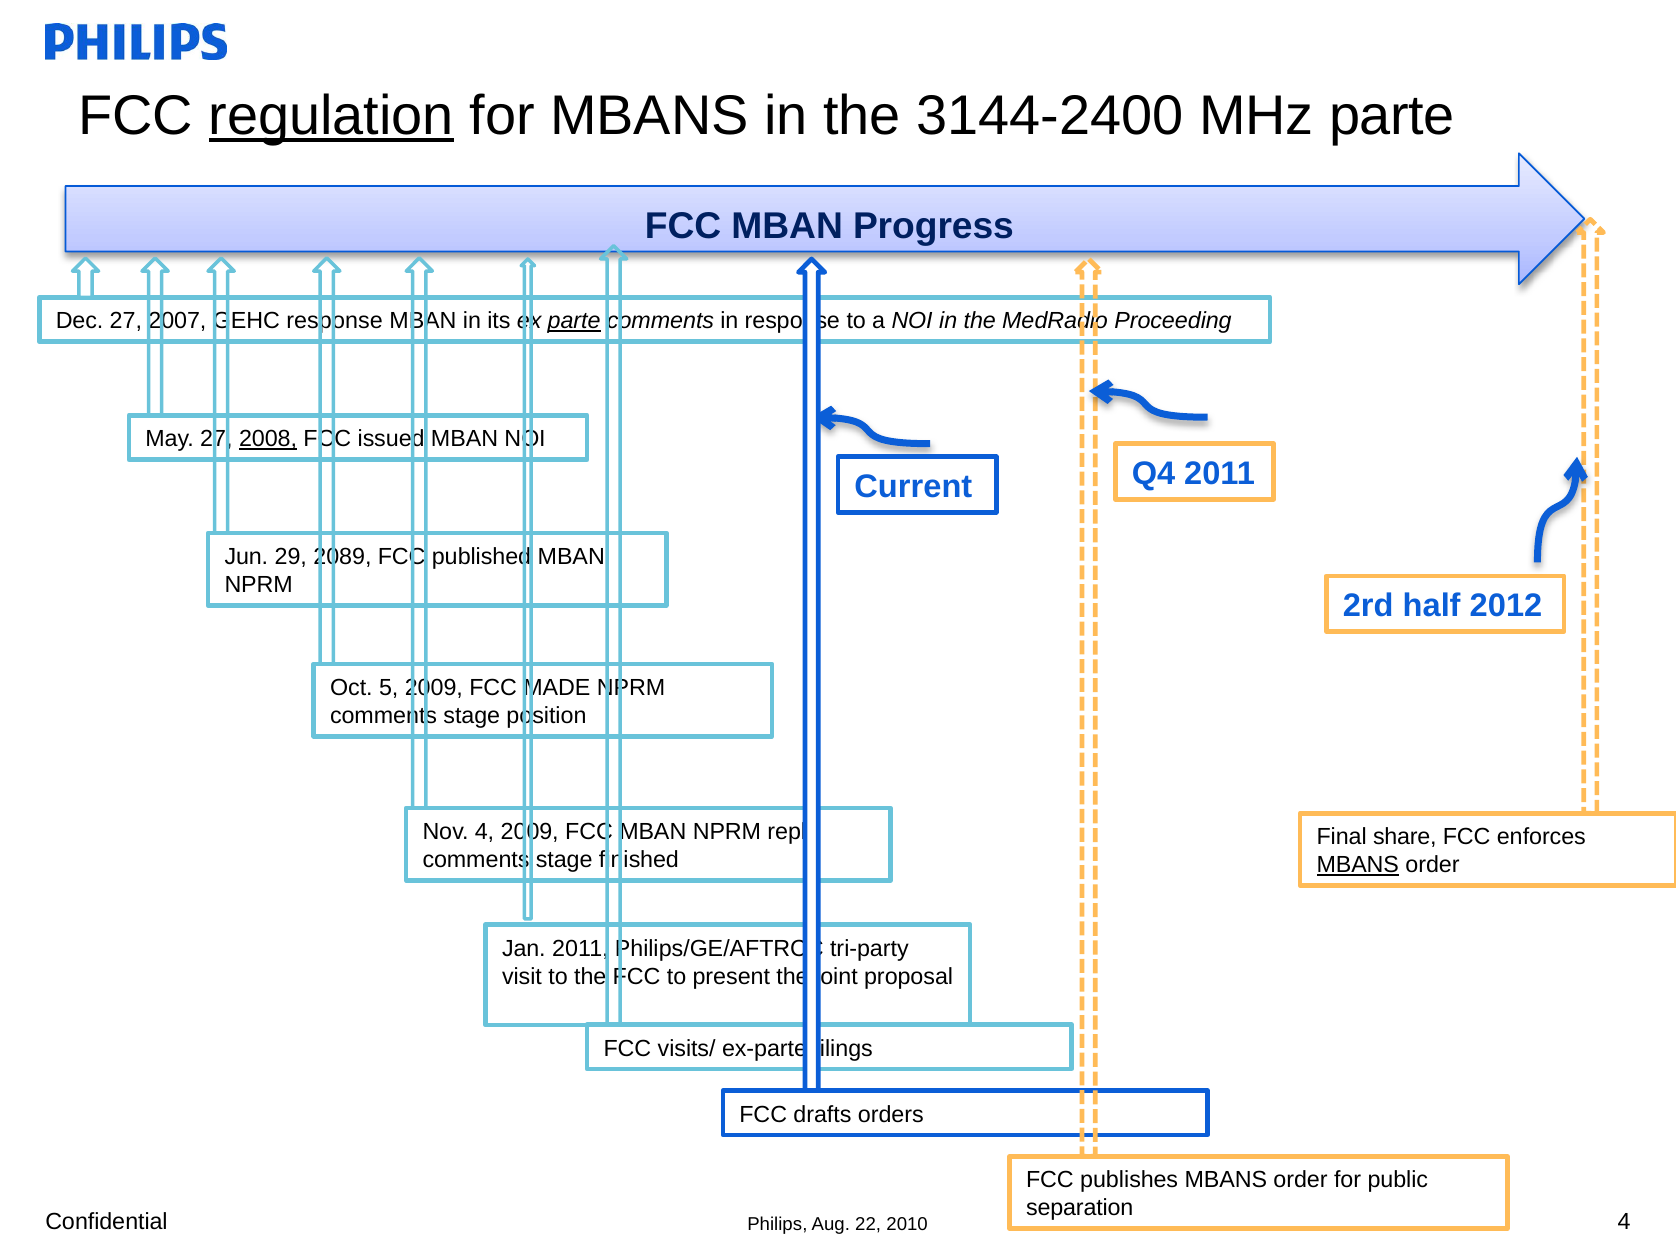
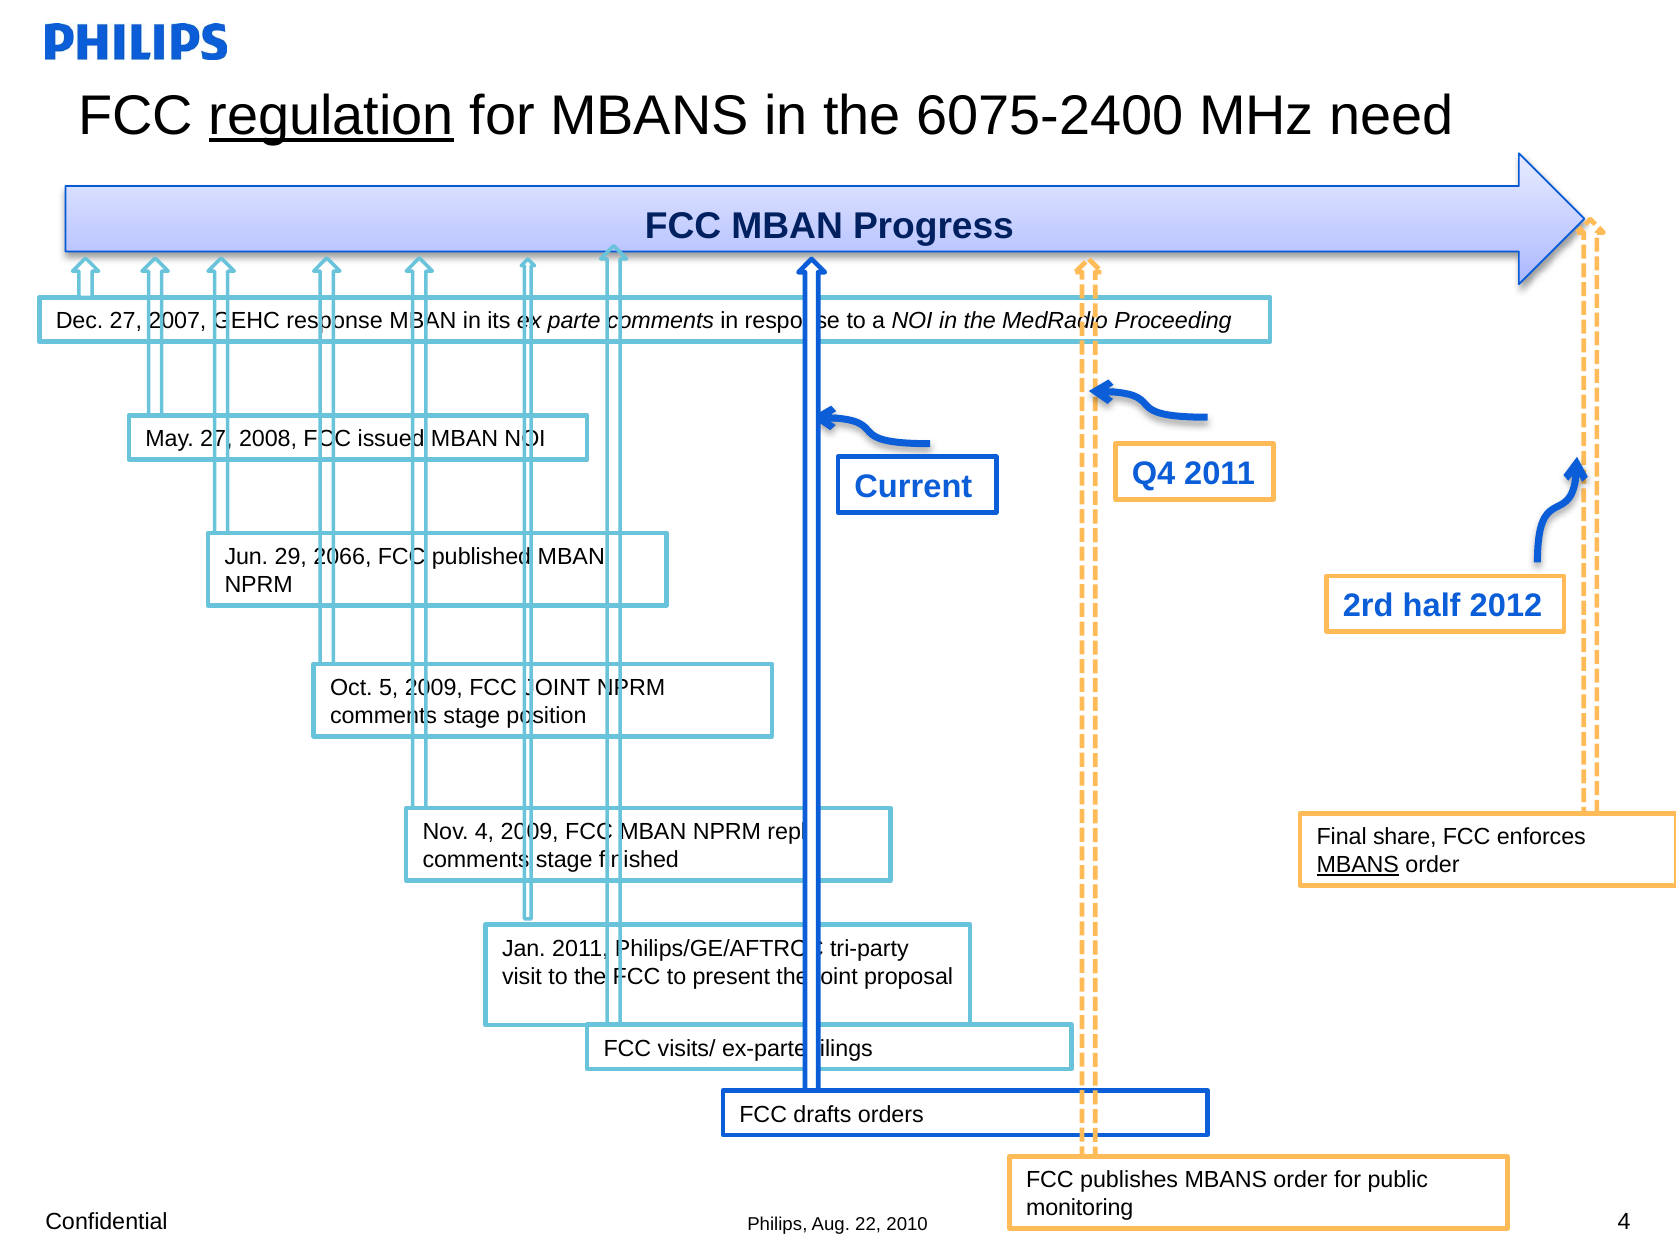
3144-2400: 3144-2400 -> 6075-2400 (1050, 116)
MHz parte: parte -> need (1391, 116)
parte underline: present -> none (574, 321)
2008 underline: present -> none (268, 439)
2089: 2089 -> 2066 (342, 557)
FCC MADE: MADE -> JOINT (557, 688)
separation: separation -> monitoring (1080, 1208)
